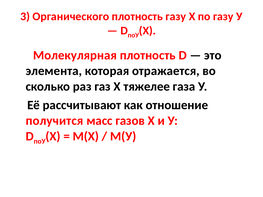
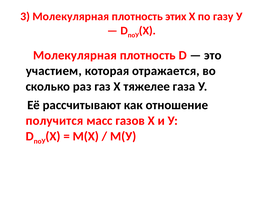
3 Органического: Органического -> Молекулярная (71, 16)
плотность газу: газу -> этих (176, 16)
элемента: элемента -> участием (54, 71)
